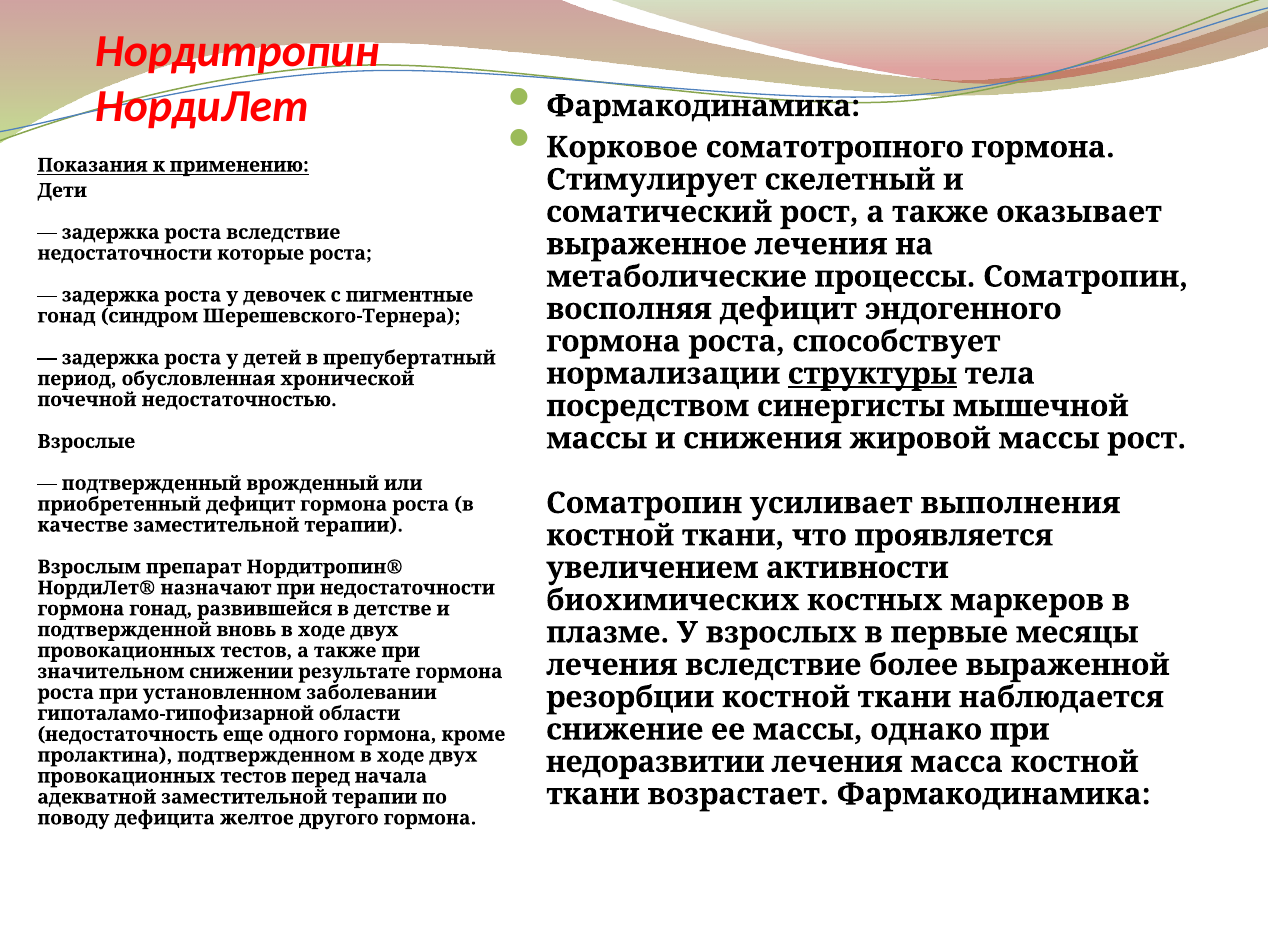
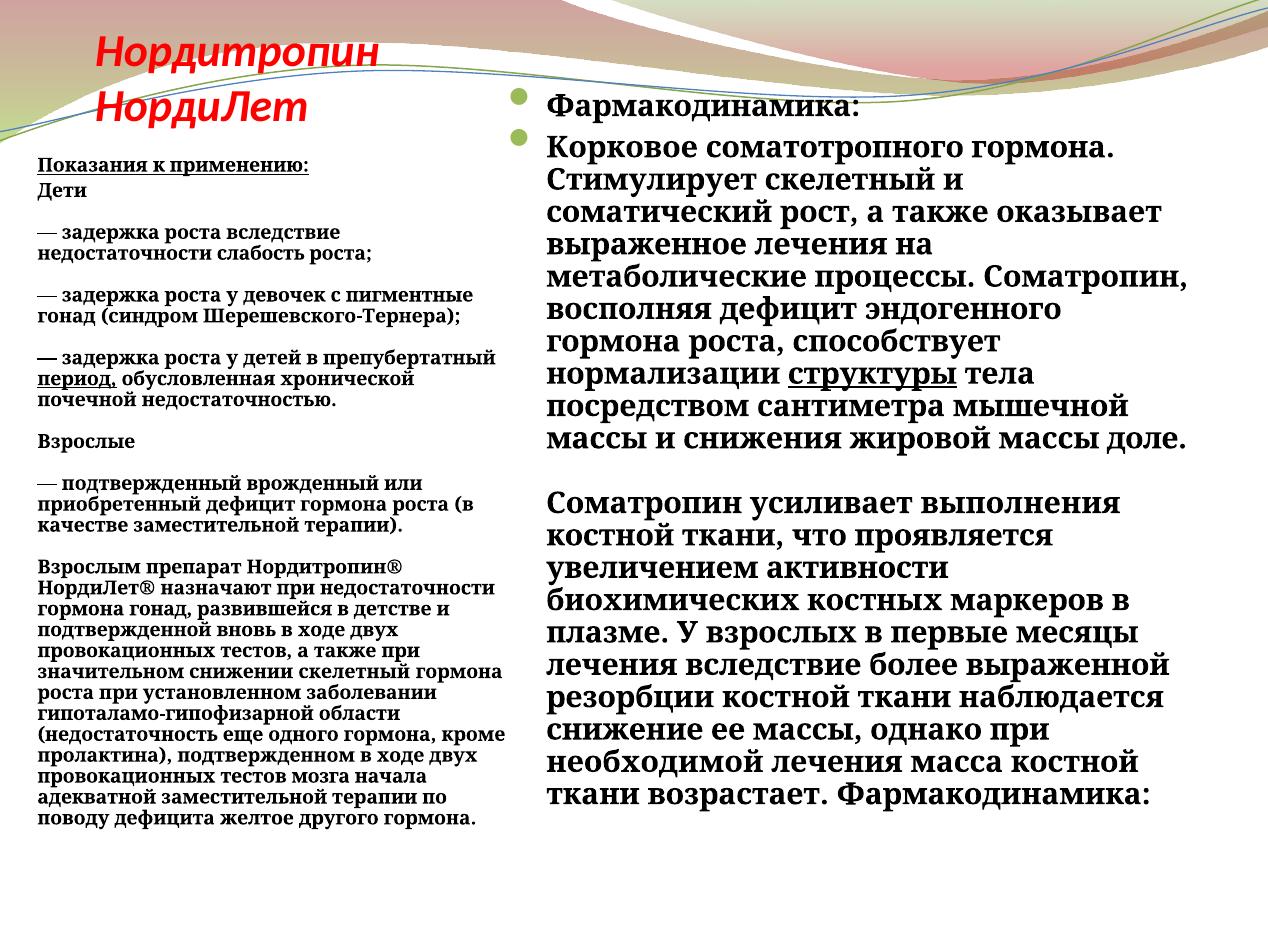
которые: которые -> слабость (261, 253)
период underline: none -> present (77, 379)
синергисты: синергисты -> сантиметра (851, 406)
массы рост: рост -> доле (1147, 439)
снижении результате: результате -> скелетный (354, 672)
недоразвитии: недоразвитии -> необходимой (655, 762)
перед: перед -> мозга (321, 776)
